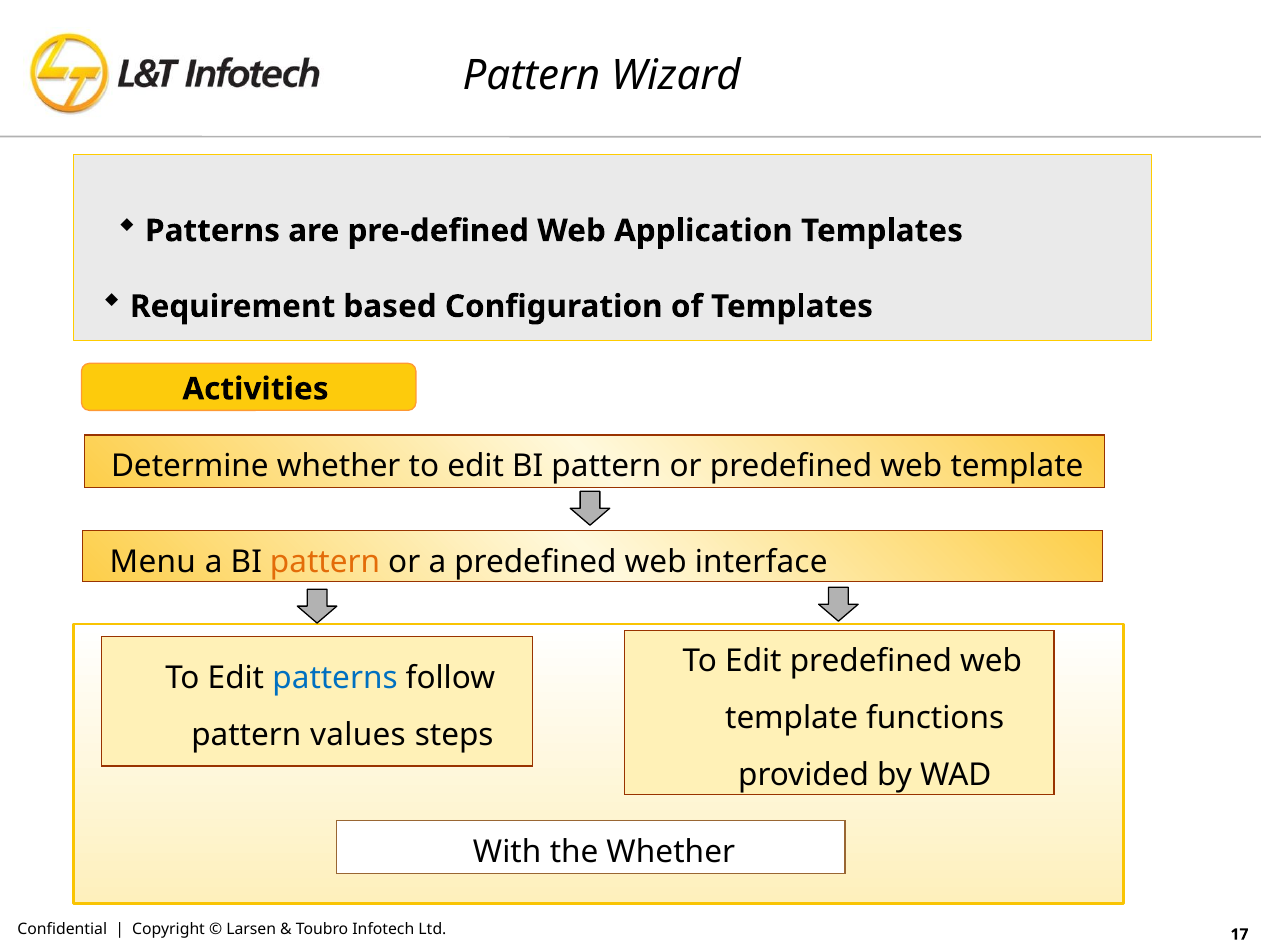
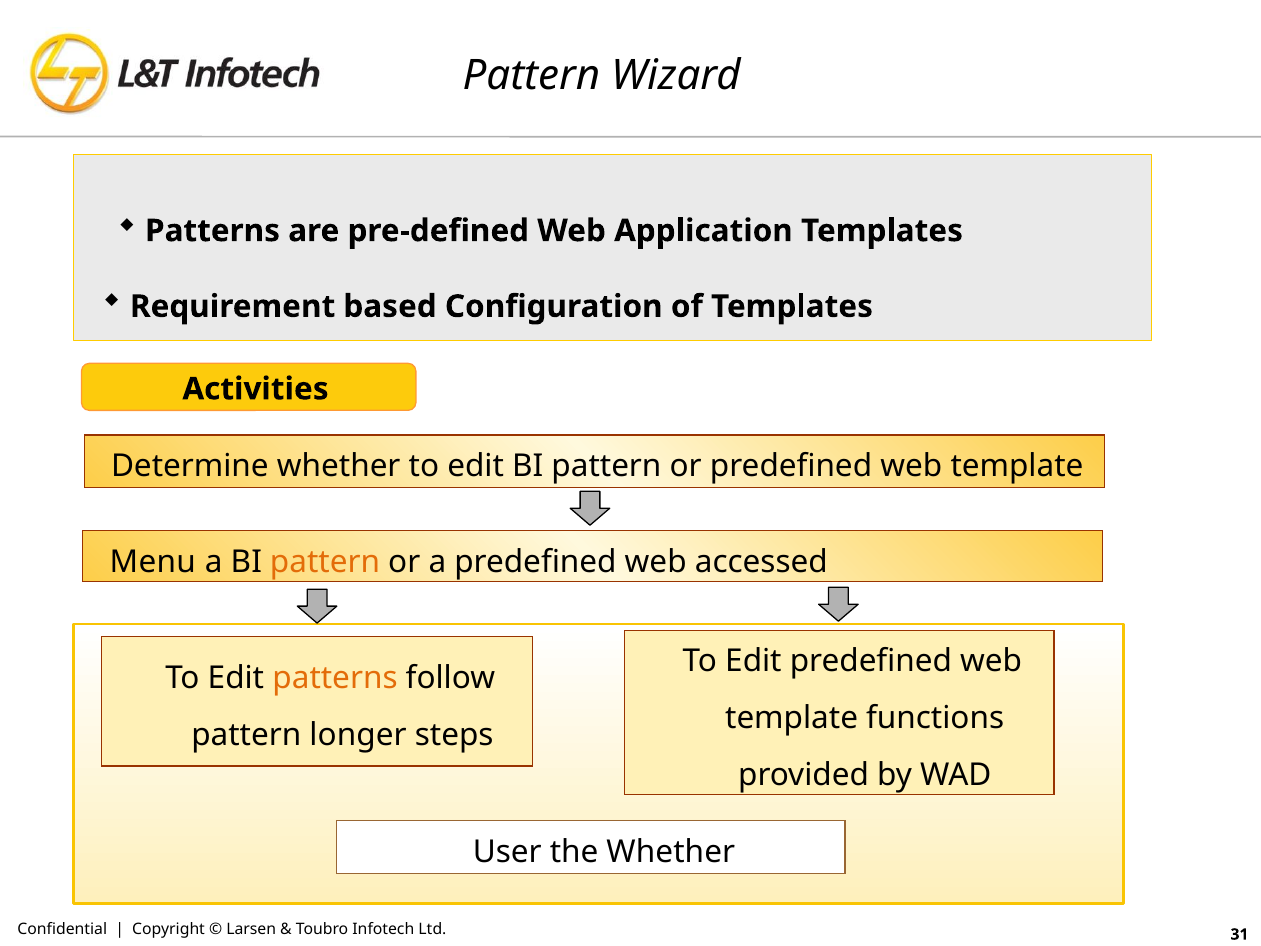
interface: interface -> accessed (761, 561)
patterns colour: blue -> orange (335, 678)
values: values -> longer (358, 735)
With: With -> User (507, 852)
17: 17 -> 31 (1240, 934)
